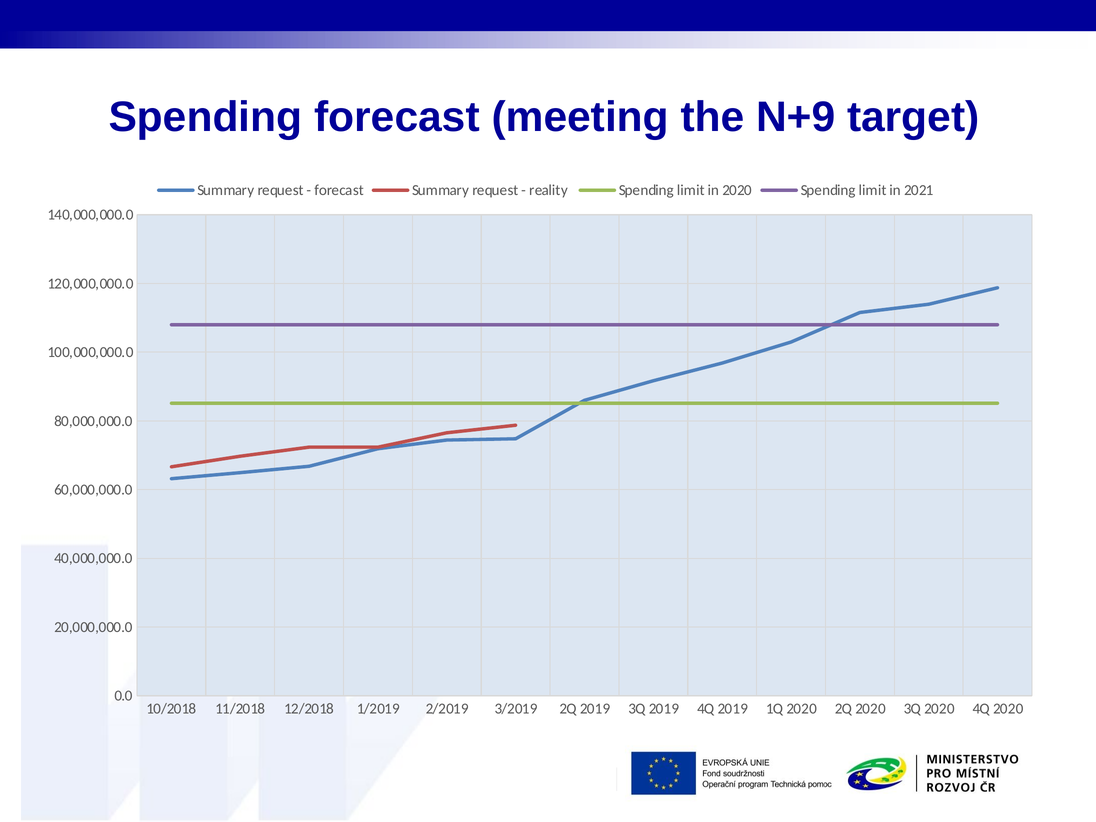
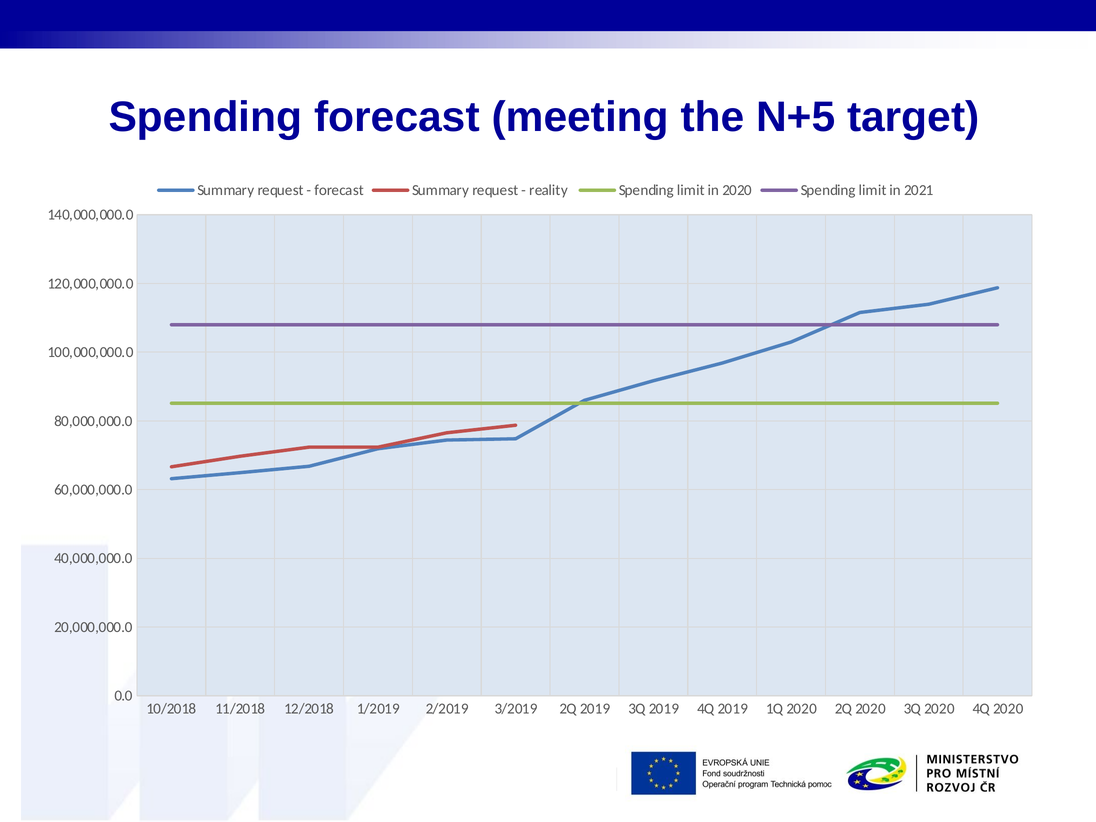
N+9: N+9 -> N+5 (796, 117)
